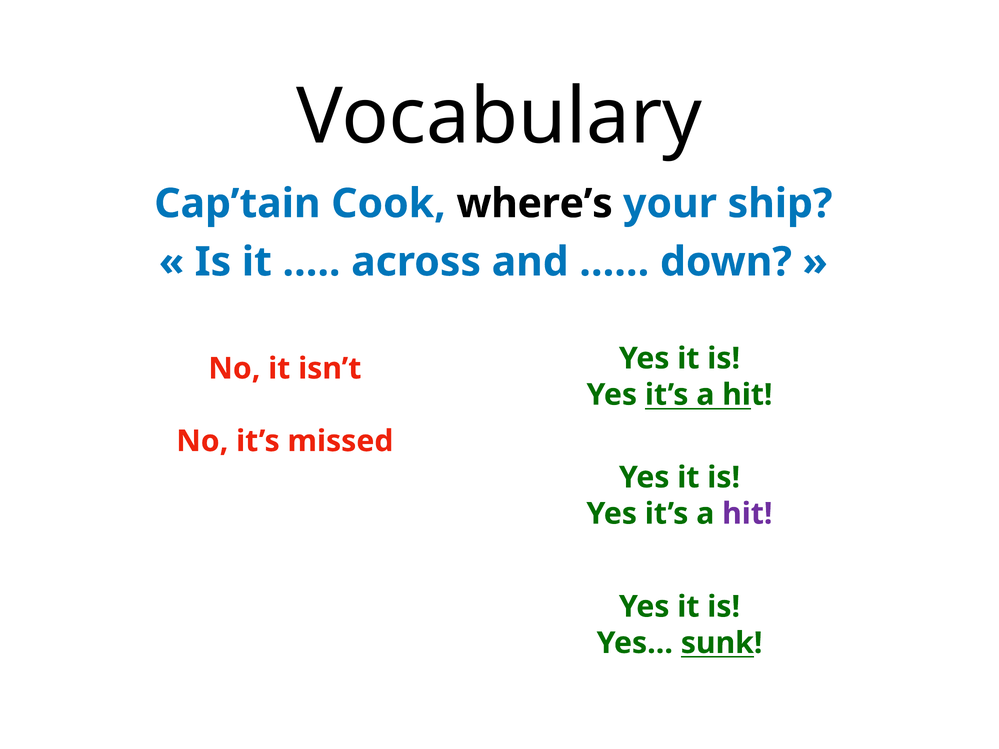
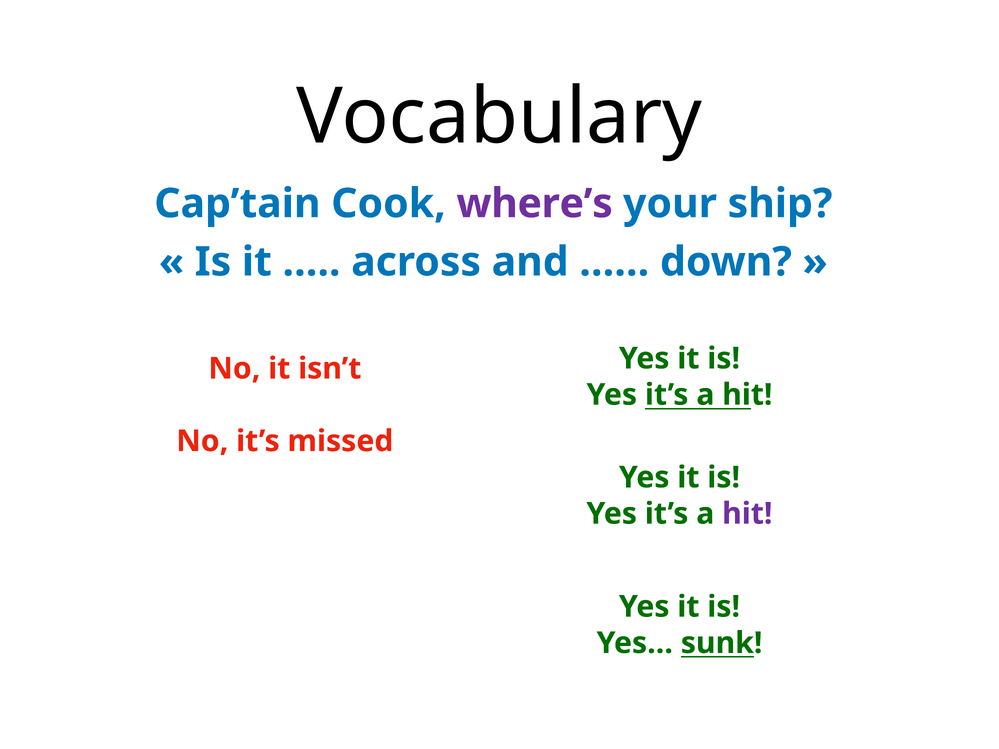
where’s colour: black -> purple (535, 204)
